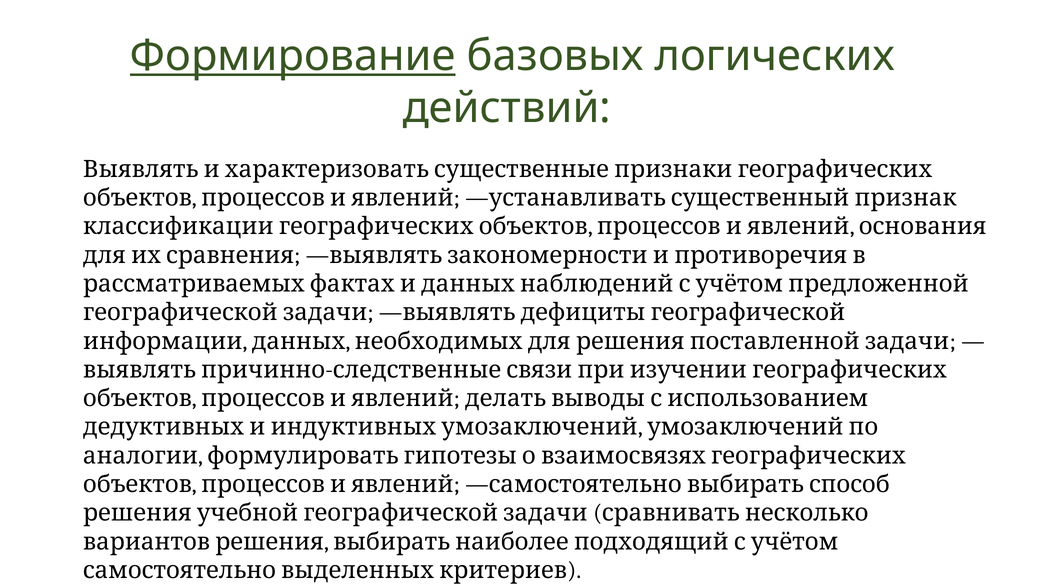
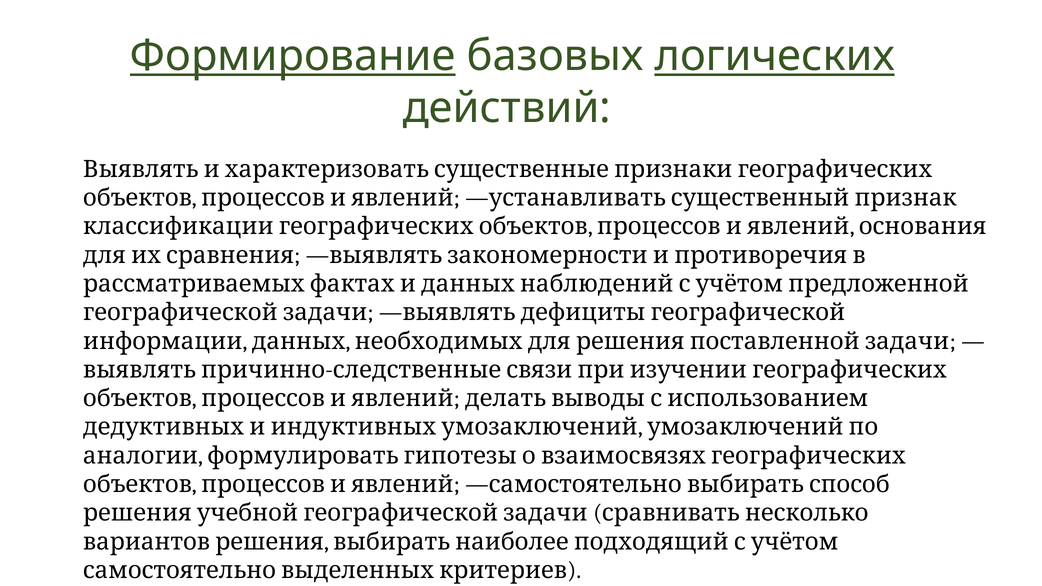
логических underline: none -> present (775, 56)
